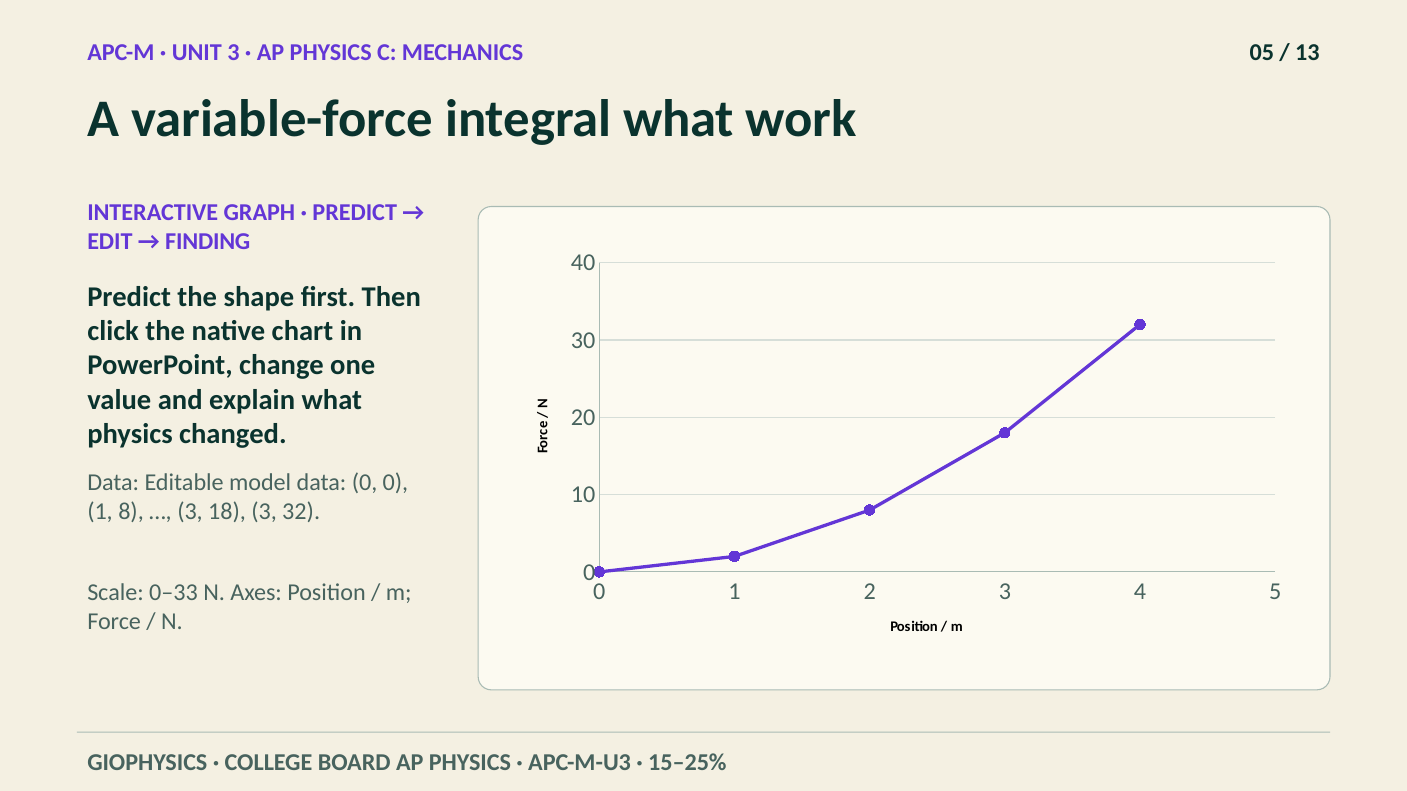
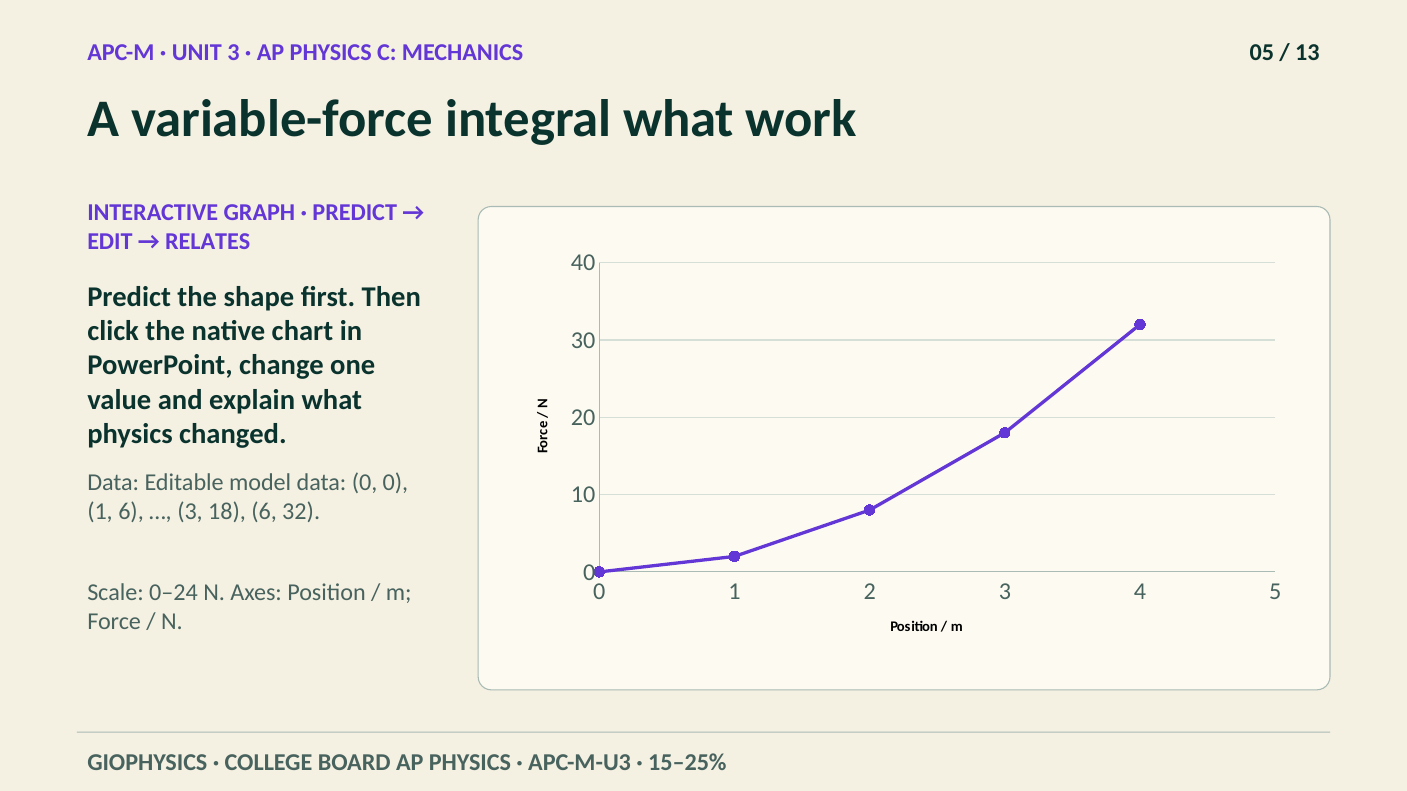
FINDING: FINDING -> RELATES (208, 242)
1 8: 8 -> 6 (131, 512)
18 3: 3 -> 6 (264, 512)
0–33: 0–33 -> 0–24 (174, 593)
